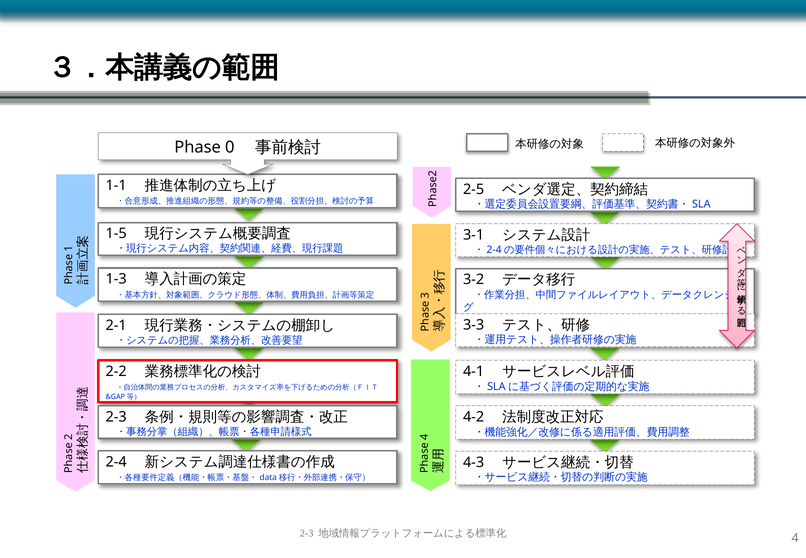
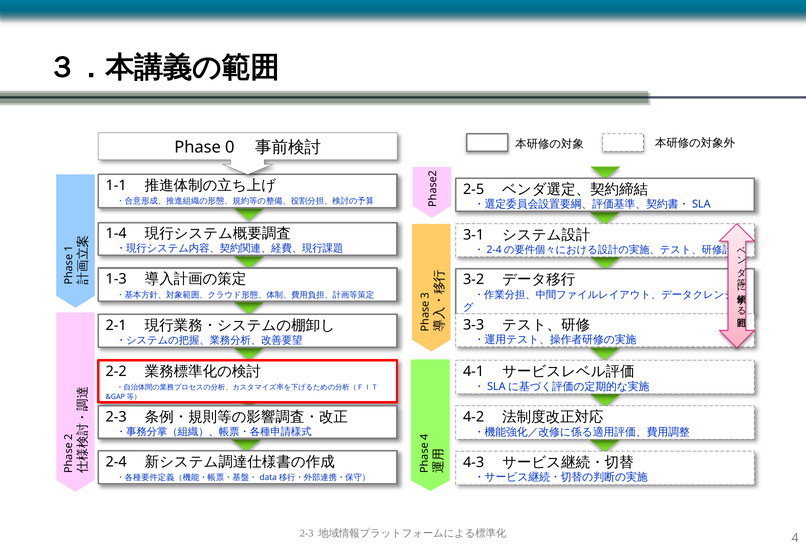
1-5: 1-5 -> 1-4 (116, 234)
